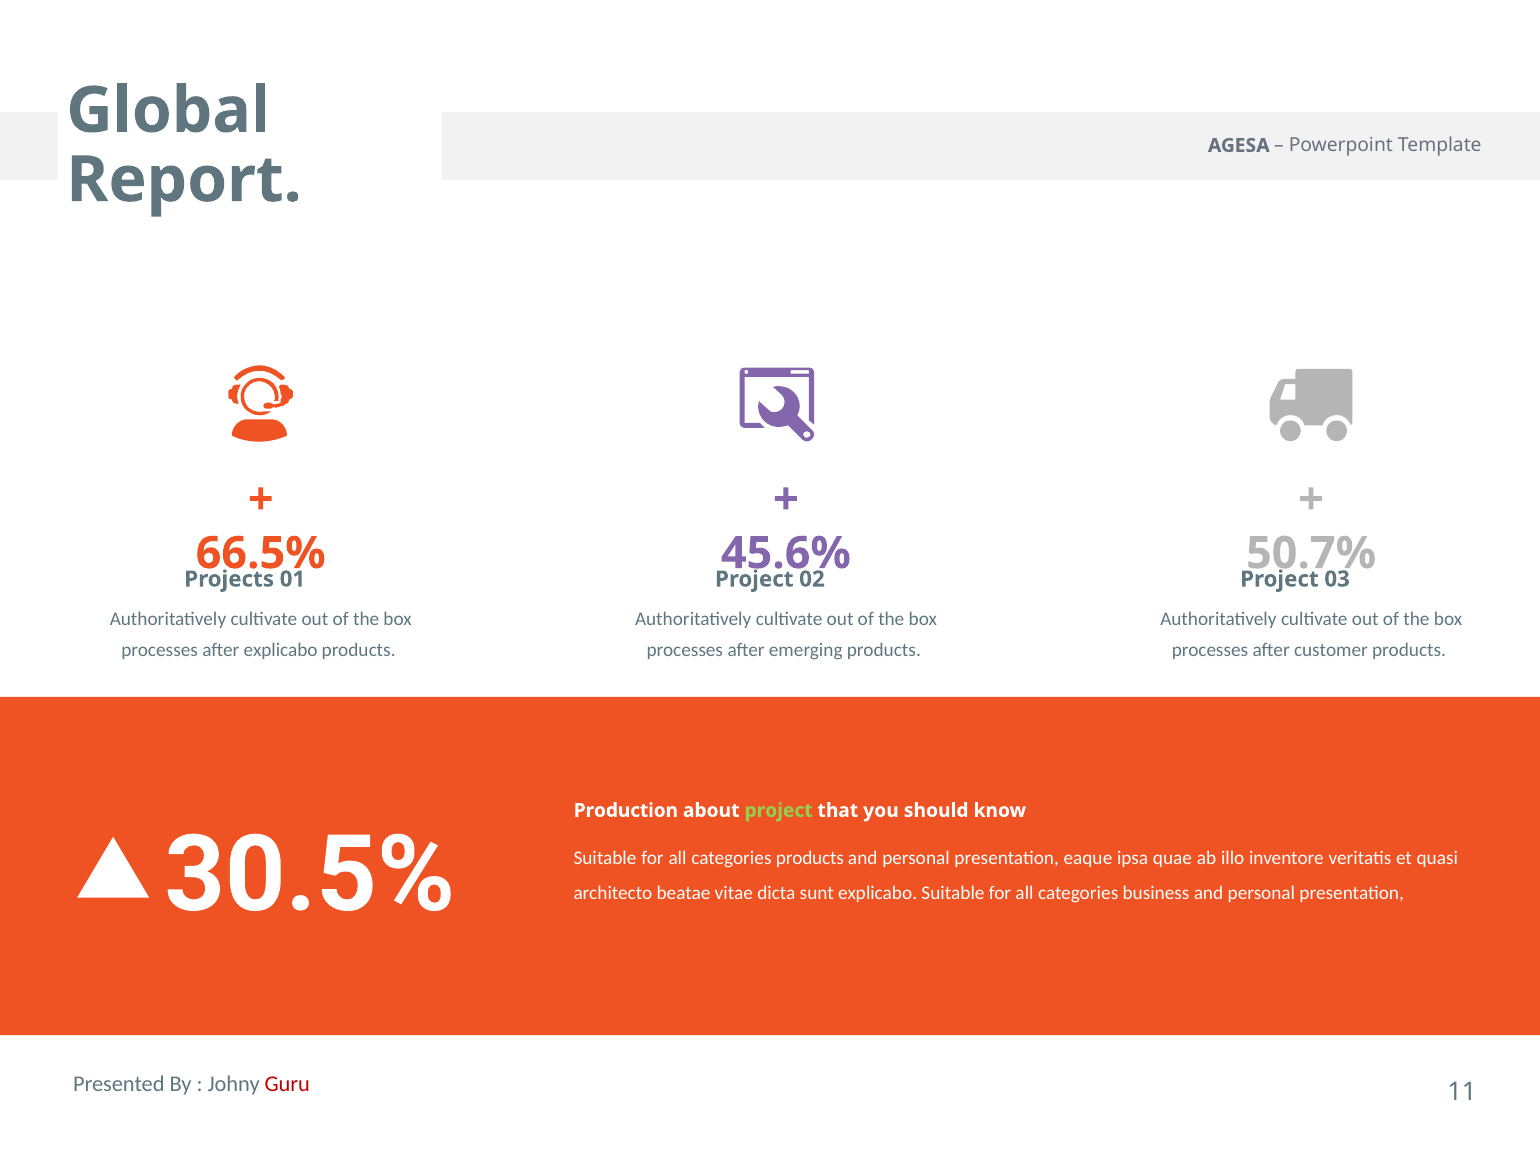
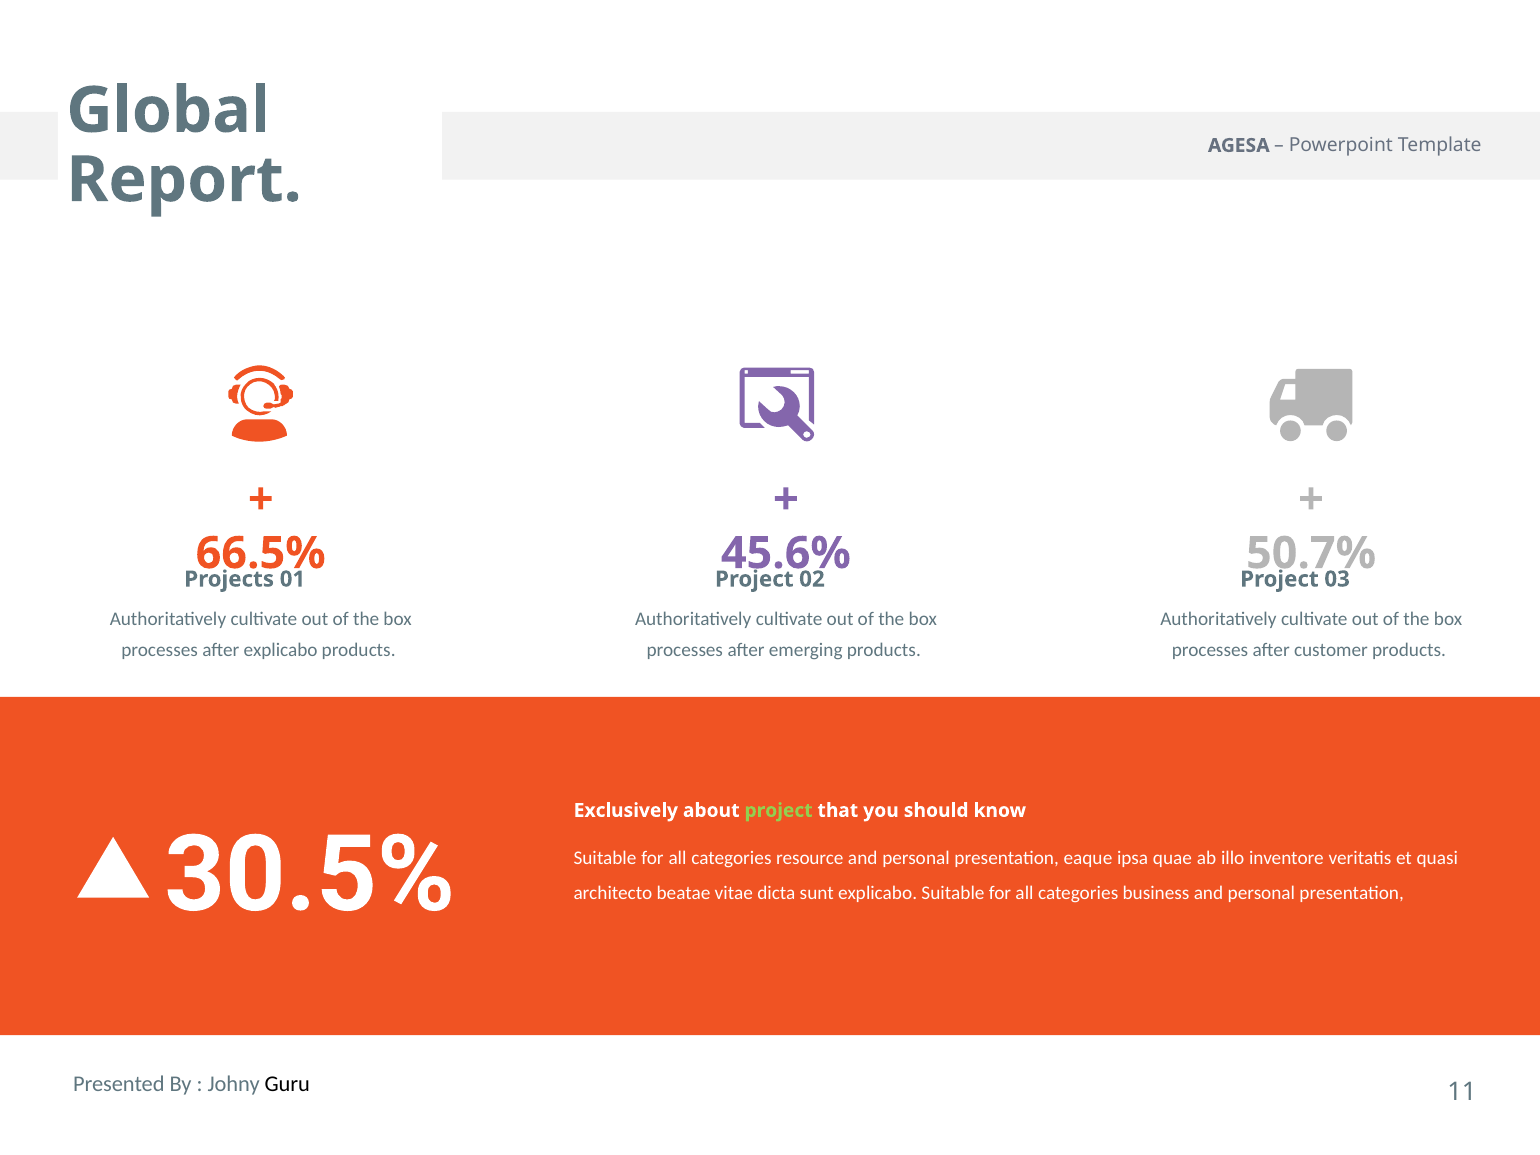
Production: Production -> Exclusively (626, 810)
categories products: products -> resource (810, 859)
Guru colour: red -> black (287, 1084)
